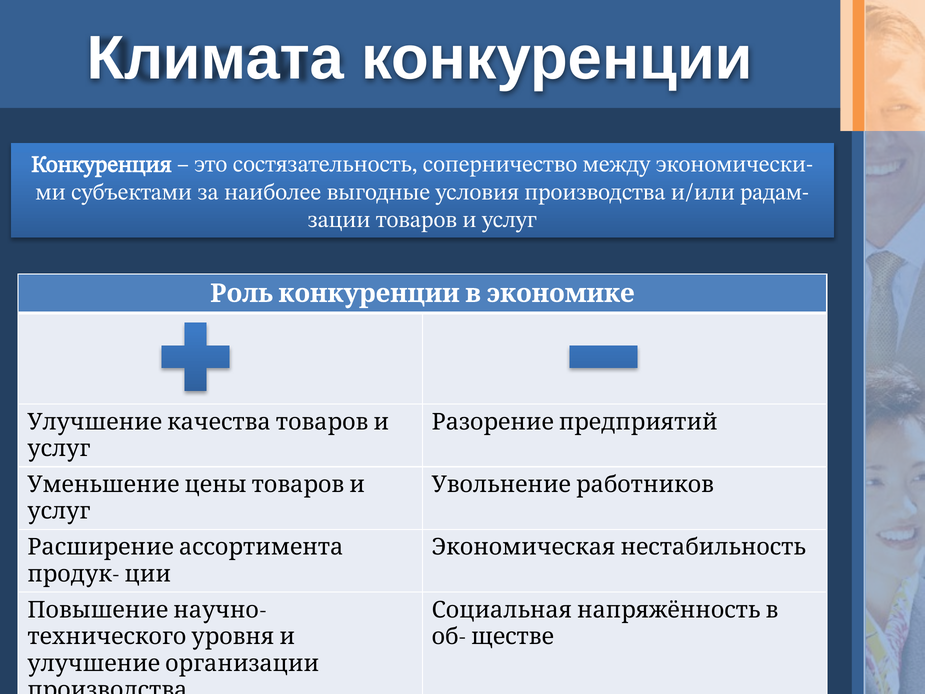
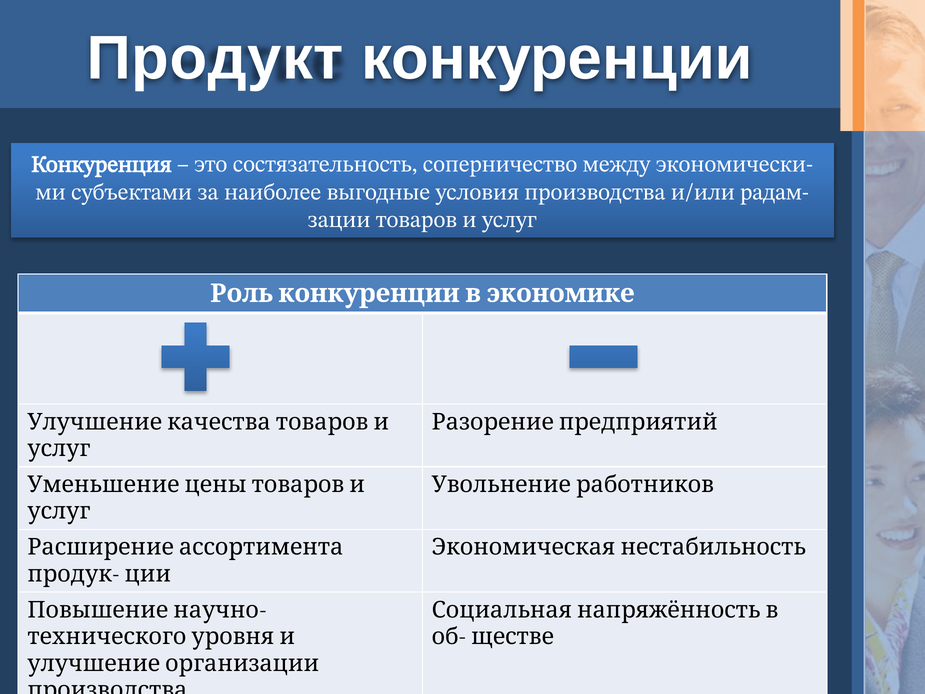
Климата: Климата -> Продукт (215, 58)
